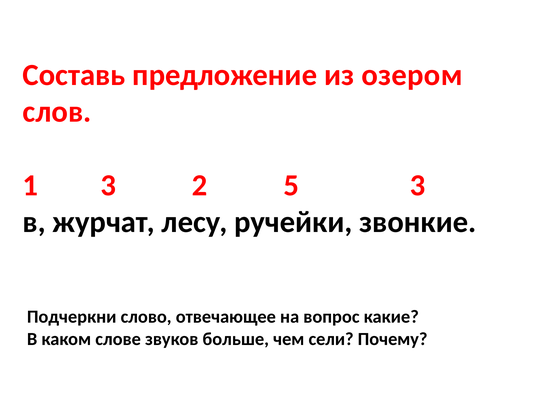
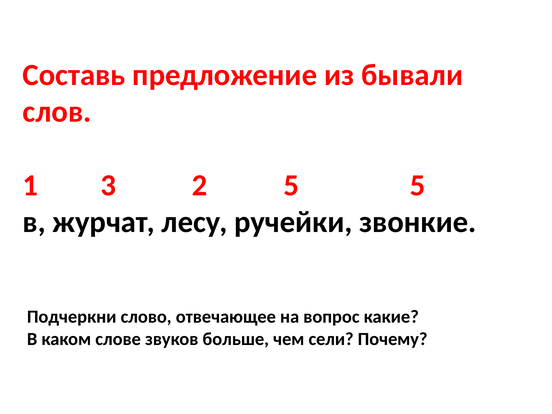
озером: озером -> бывали (412, 75)
5 3: 3 -> 5 (417, 185)
